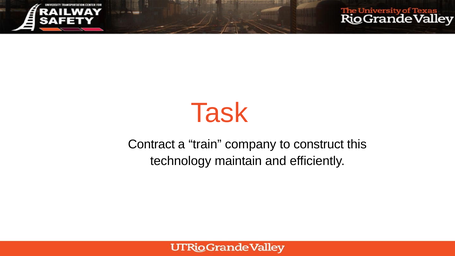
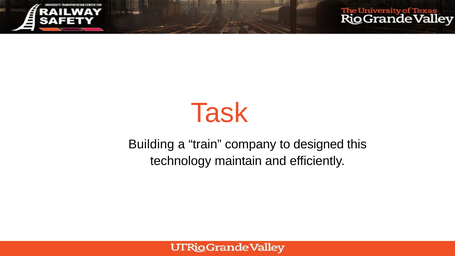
Contract: Contract -> Building (151, 144)
construct: construct -> designed (319, 144)
